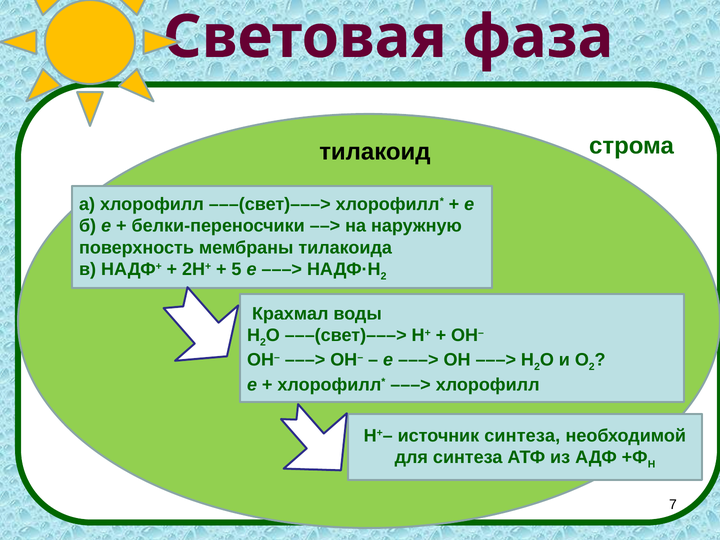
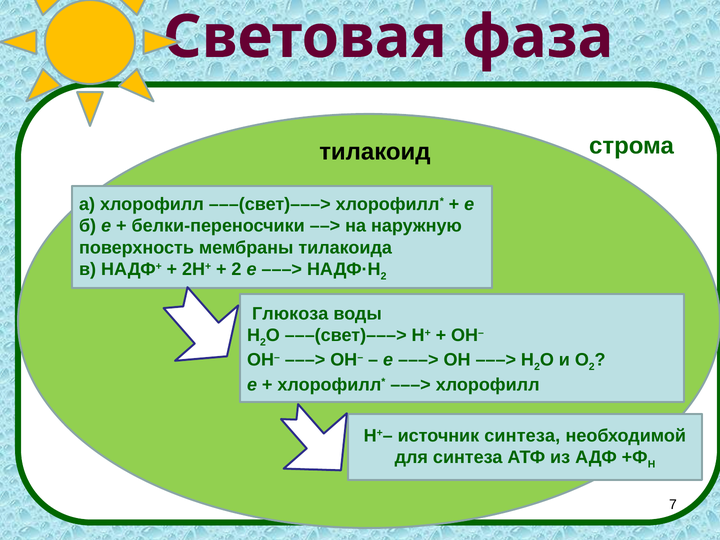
5: 5 -> 2 (236, 269)
Крахмал: Крахмал -> Глюкоза (290, 314)
